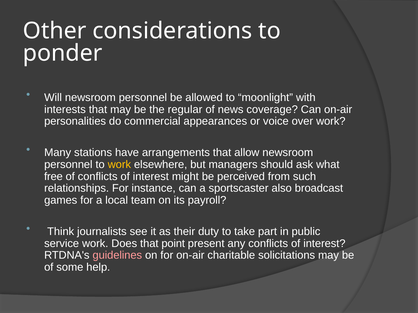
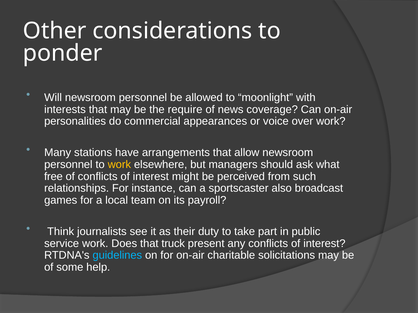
regular: regular -> require (185, 110)
point: point -> truck (173, 244)
guidelines colour: pink -> light blue (117, 256)
